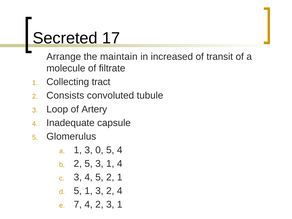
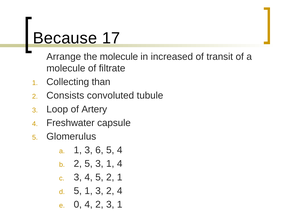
Secreted: Secreted -> Because (65, 38)
the maintain: maintain -> molecule (119, 57)
tract: tract -> than (101, 82)
Inadequate: Inadequate -> Freshwater (71, 123)
0: 0 -> 6 (99, 150)
7: 7 -> 0 (78, 205)
